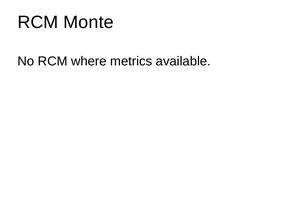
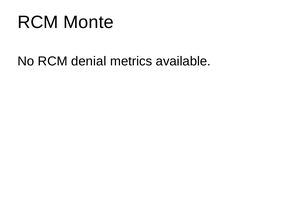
where: where -> denial (89, 61)
